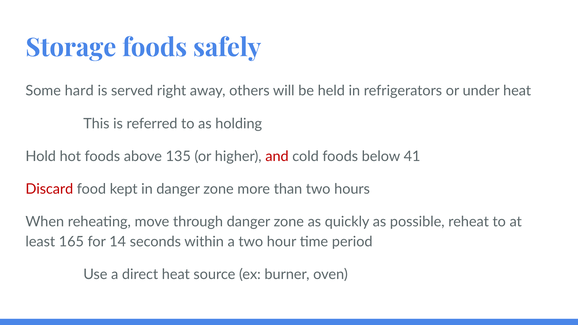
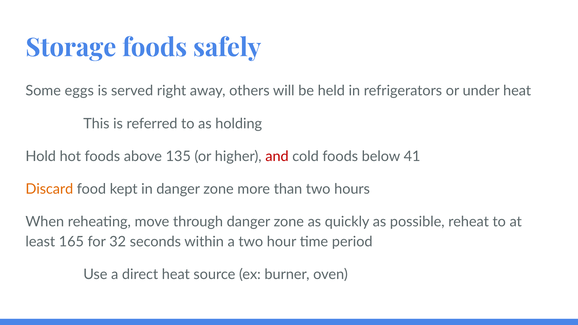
hard: hard -> eggs (79, 91)
Discard colour: red -> orange (49, 189)
14: 14 -> 32 (118, 242)
